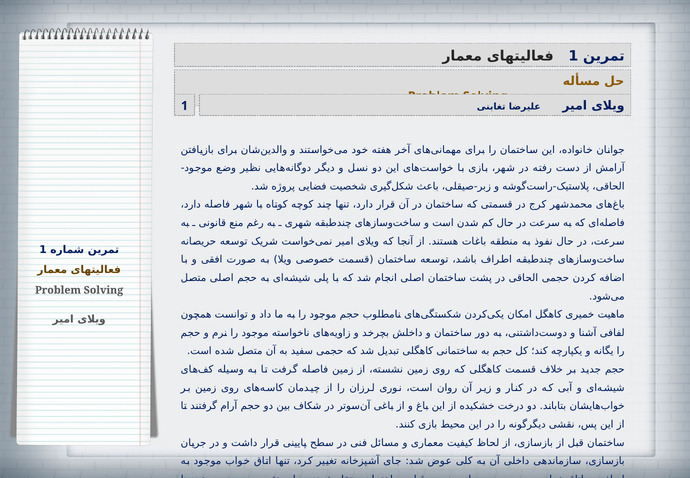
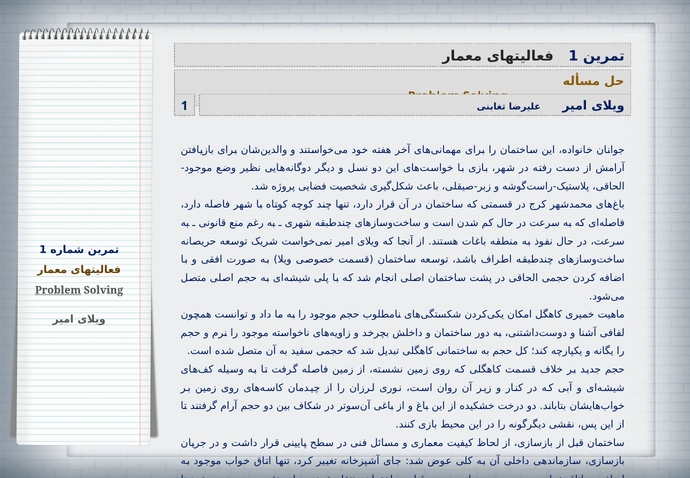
Problem underline: none -> present (58, 290)
